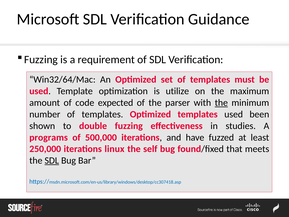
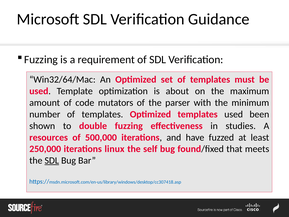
utilize: utilize -> about (177, 91)
expected: expected -> mutators (116, 103)
the underline: present -> none (221, 103)
programs: programs -> resources (49, 137)
